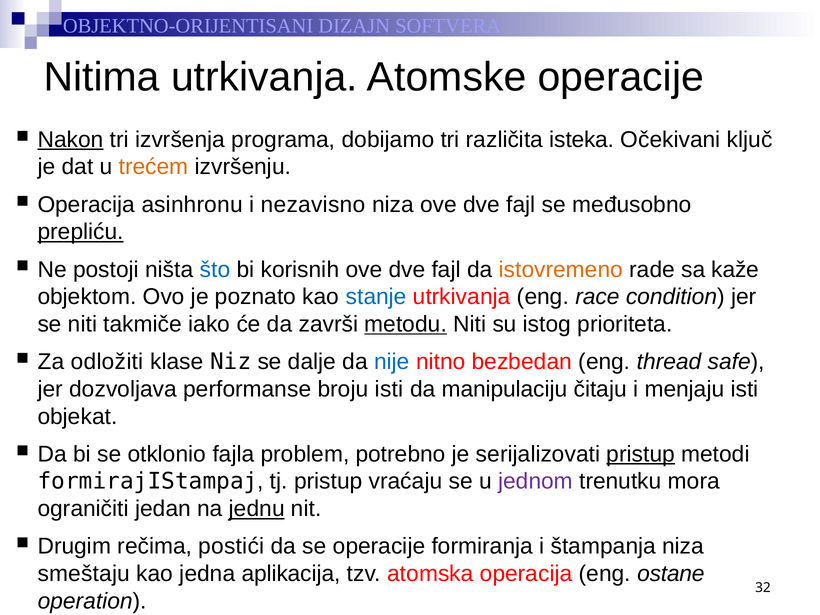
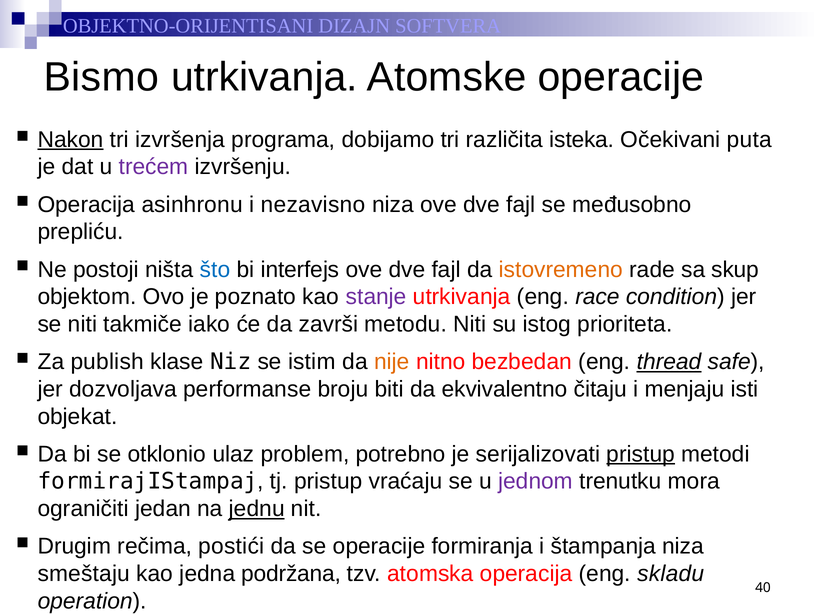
Nitima: Nitima -> Bismo (101, 77)
ključ: ključ -> puta (750, 140)
trećem colour: orange -> purple (154, 167)
prepliću underline: present -> none (81, 232)
korisnih: korisnih -> interfejs (300, 270)
kaže: kaže -> skup (735, 270)
stanje colour: blue -> purple (376, 297)
metodu underline: present -> none (406, 324)
odložiti: odložiti -> publish (107, 362)
dalje: dalje -> istim (312, 362)
nije colour: blue -> orange (392, 362)
thread underline: none -> present (669, 362)
broju isti: isti -> biti (389, 389)
manipulaciju: manipulaciju -> ekvivalentno (505, 389)
fajla: fajla -> ulaz (233, 454)
aplikacija: aplikacija -> podržana (291, 574)
ostane: ostane -> skladu (671, 574)
32: 32 -> 40 (763, 588)
